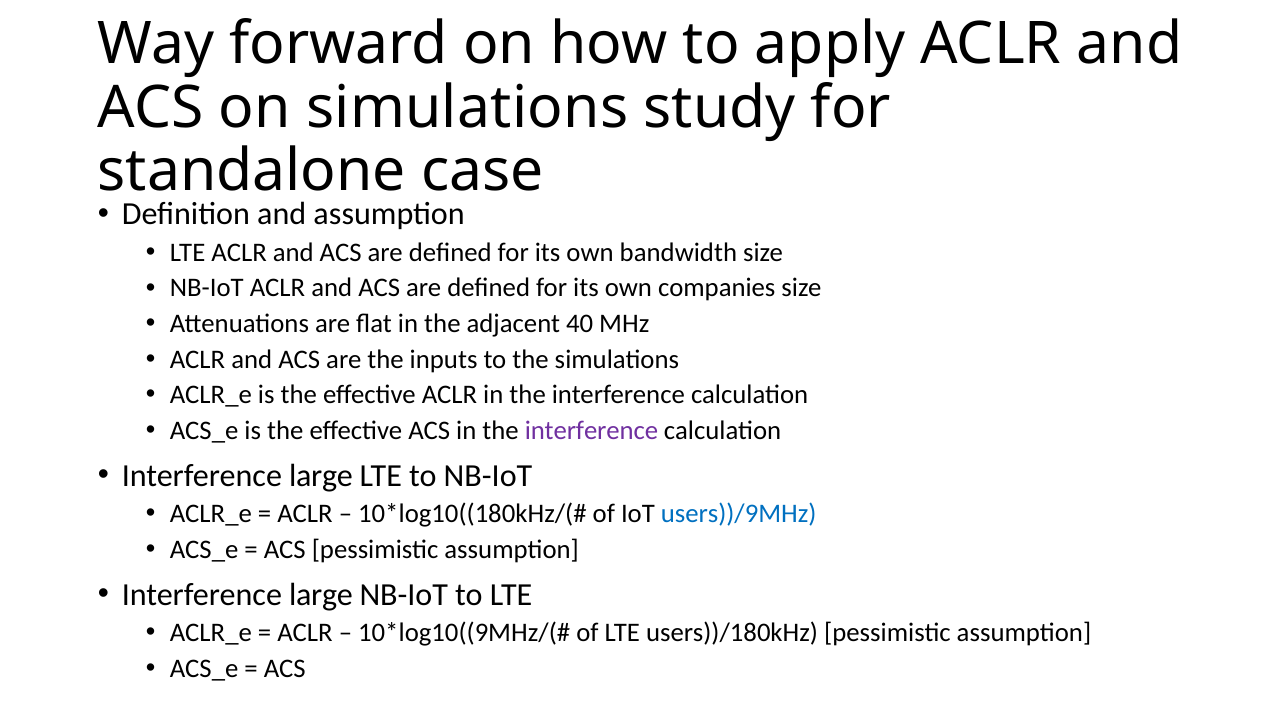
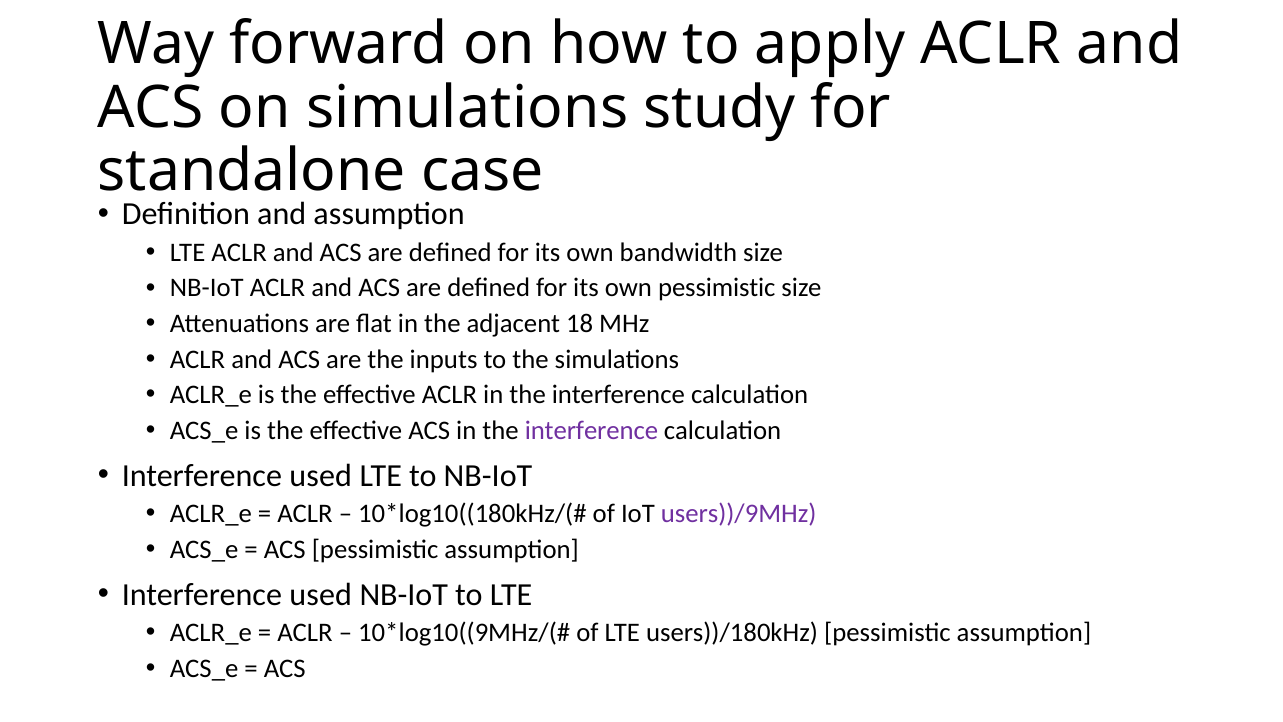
own companies: companies -> pessimistic (717, 288)
40: 40 -> 18 (580, 324)
large: large -> used (321, 475)
users))/9MHz colour: blue -> purple (739, 514)
large: large -> used (321, 594)
